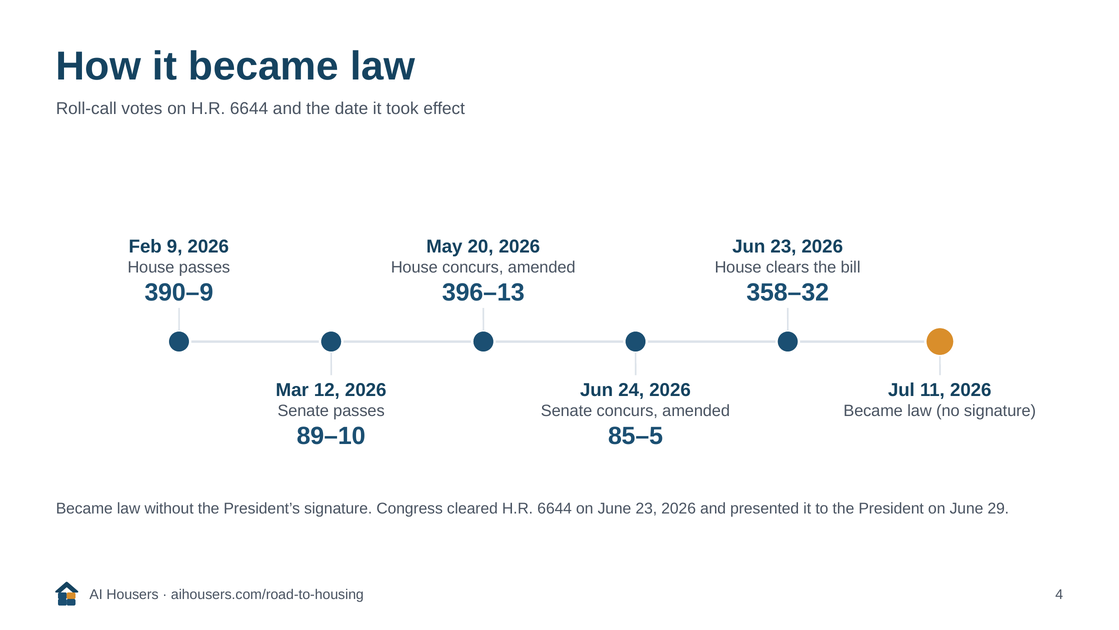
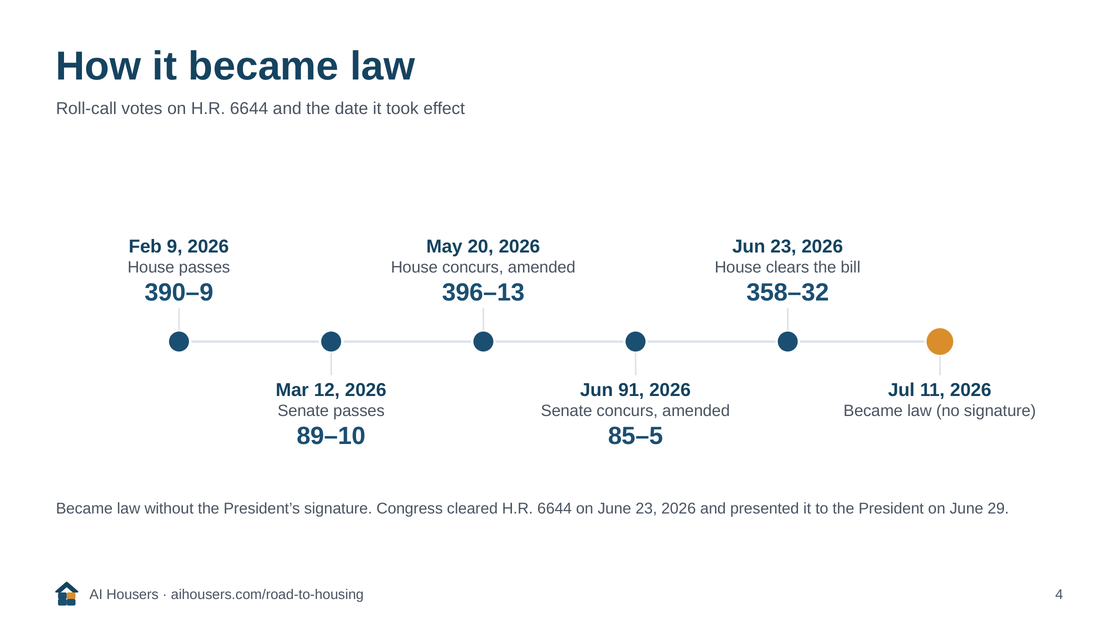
24: 24 -> 91 (631, 390)
